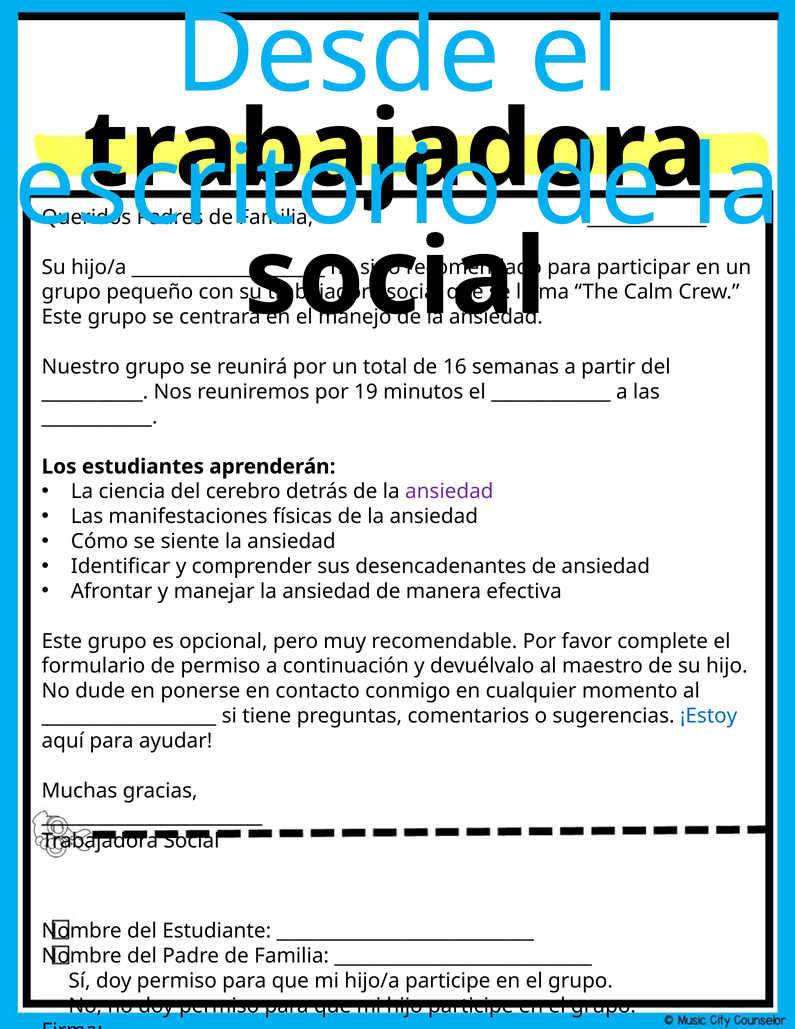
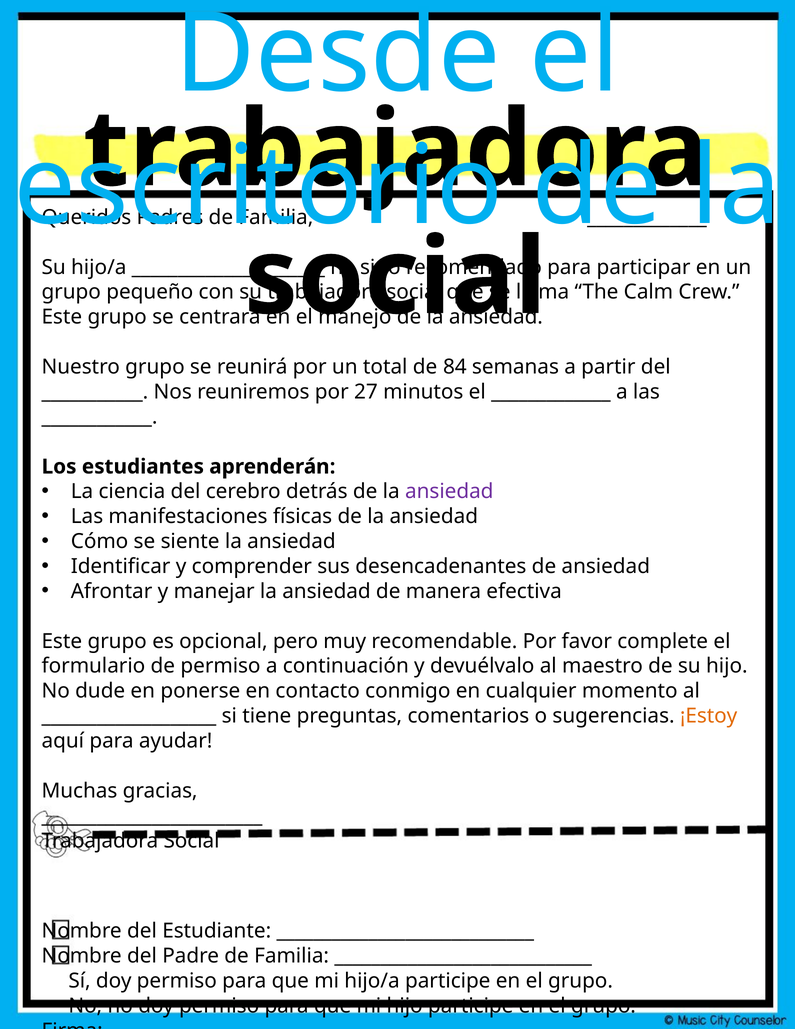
16: 16 -> 84 (455, 367)
19: 19 -> 27 (366, 392)
¡Estoy colour: blue -> orange (709, 716)
